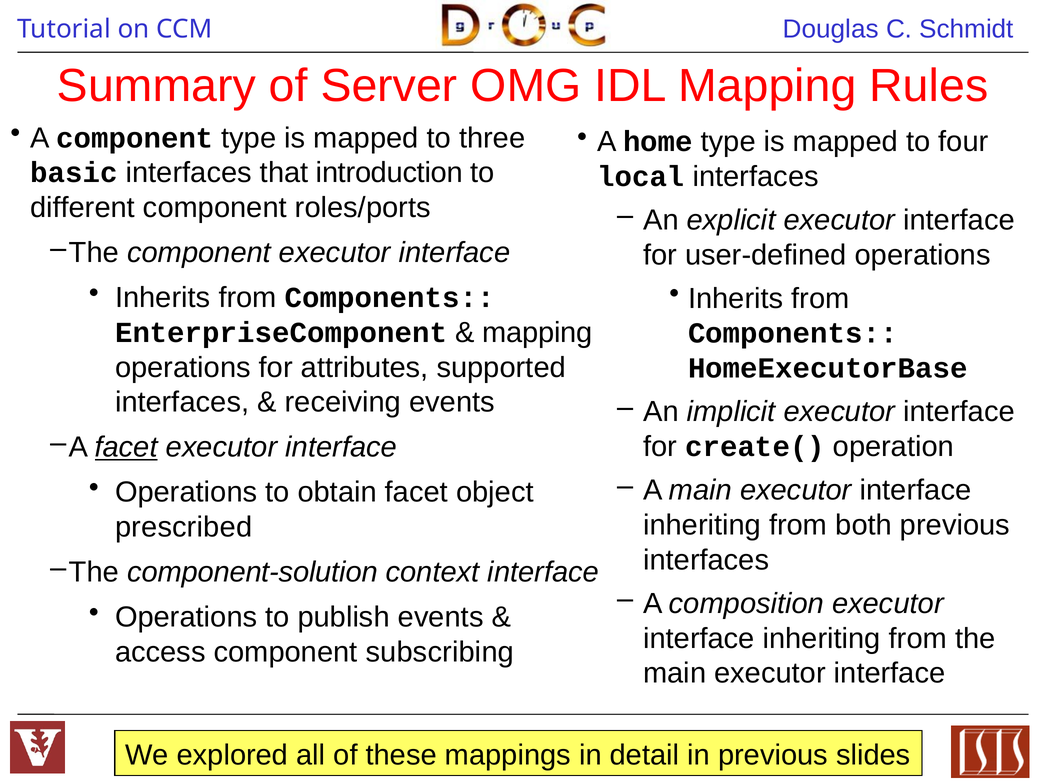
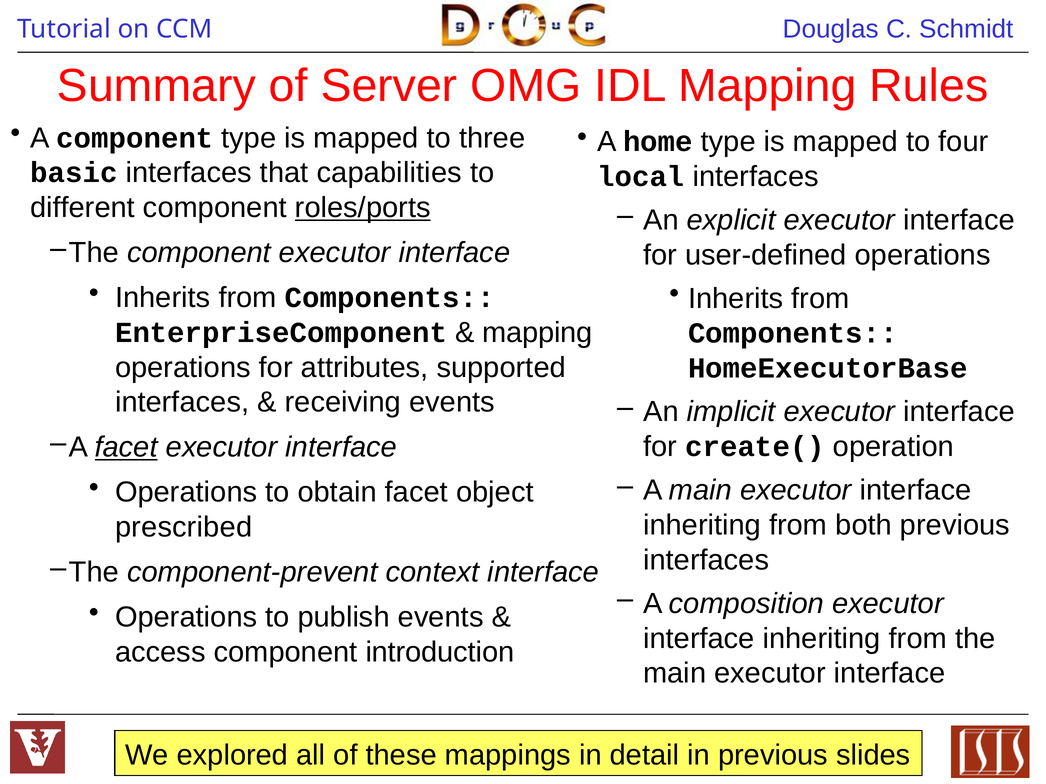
introduction: introduction -> capabilities (389, 173)
roles/ports underline: none -> present (363, 208)
component-solution: component-solution -> component-prevent (252, 573)
subscribing: subscribing -> introduction (440, 653)
